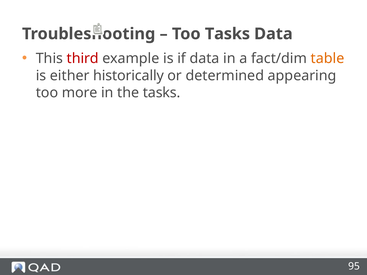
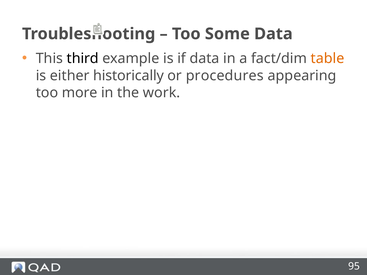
Too Tasks: Tasks -> Some (227, 34)
third colour: red -> black (83, 59)
determined: determined -> procedures (225, 76)
the tasks: tasks -> work (162, 93)
